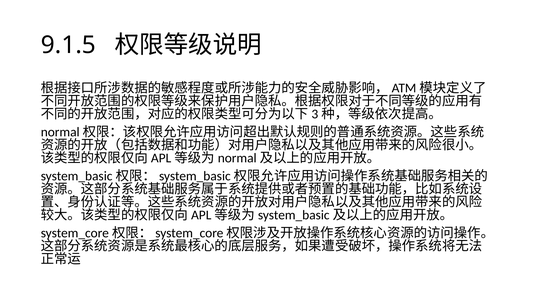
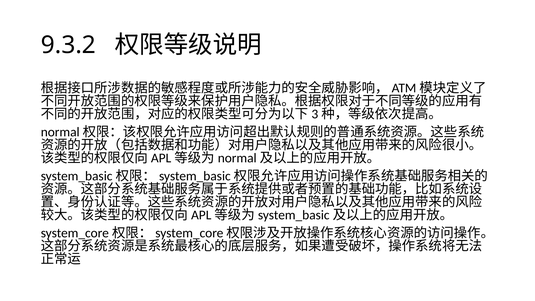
9.1.5: 9.1.5 -> 9.3.2 (68, 45)
